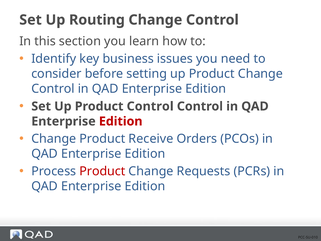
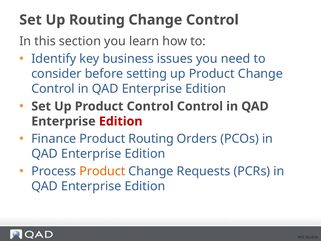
Change: Change -> Finance (54, 139)
Product Receive: Receive -> Routing (151, 139)
Product colour: red -> orange (102, 171)
